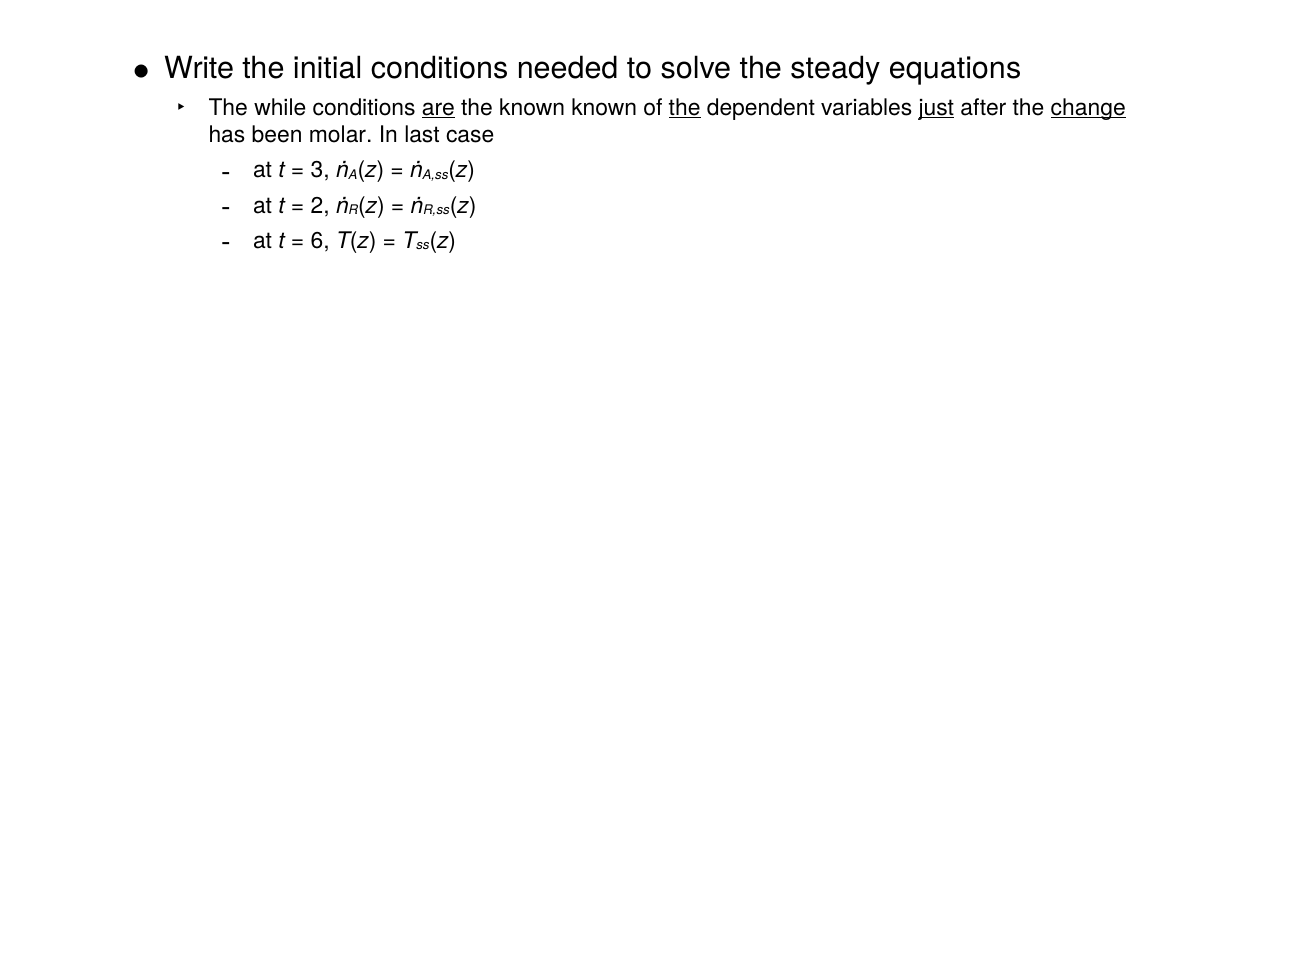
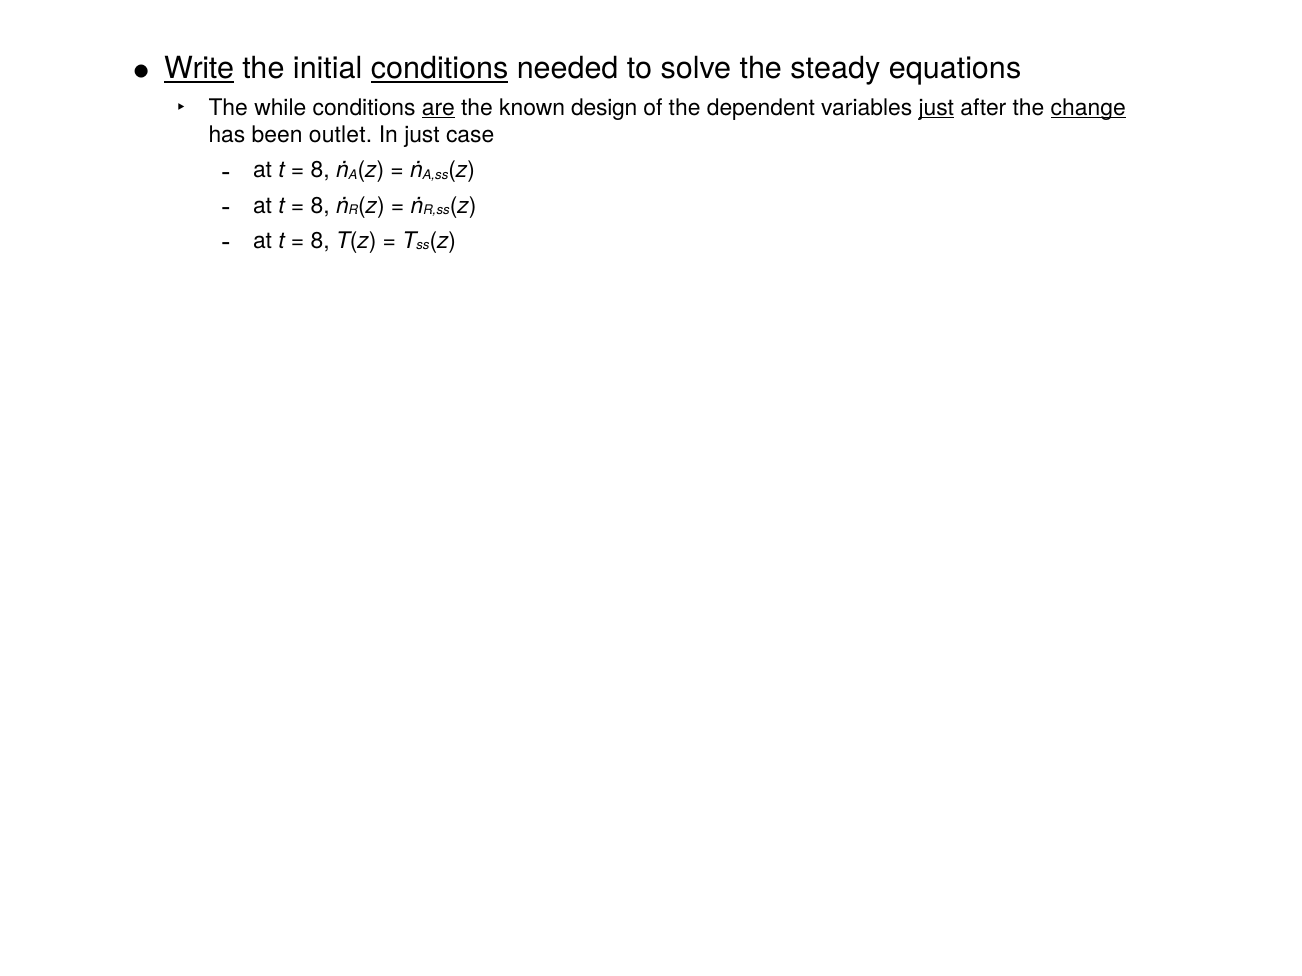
Write underline: none -> present (199, 69)
conditions underline: none -> present (440, 69)
known known: known -> design (604, 108)
the underline: present -> none (685, 108)
molar: molar -> outlet (341, 135)
In last: last -> just (422, 135)
3: 3 -> 8 (320, 170)
2: 2 -> 8 (320, 206)
6: 6 -> 8 (320, 241)
